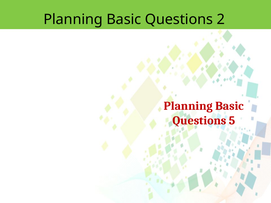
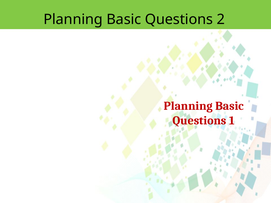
5: 5 -> 1 (232, 121)
